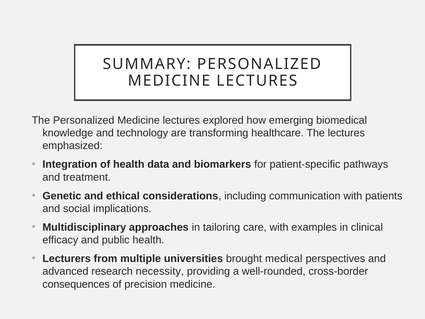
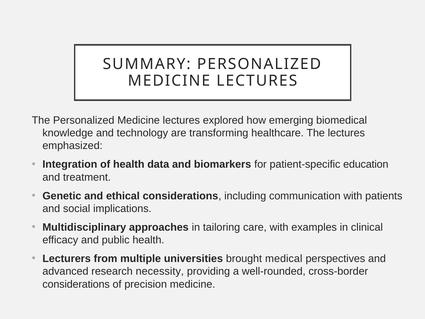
pathways: pathways -> education (366, 164)
consequences: consequences -> considerations (76, 284)
